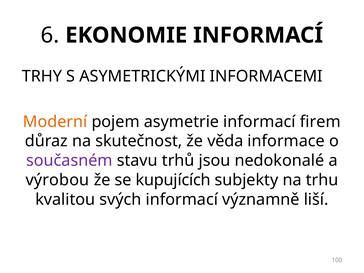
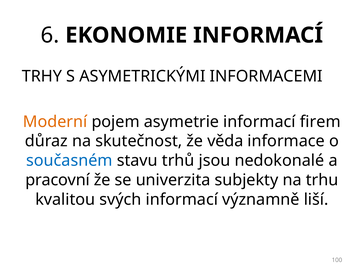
současném colour: purple -> blue (69, 161)
výrobou: výrobou -> pracovní (58, 180)
kupujících: kupujících -> univerzita (173, 180)
